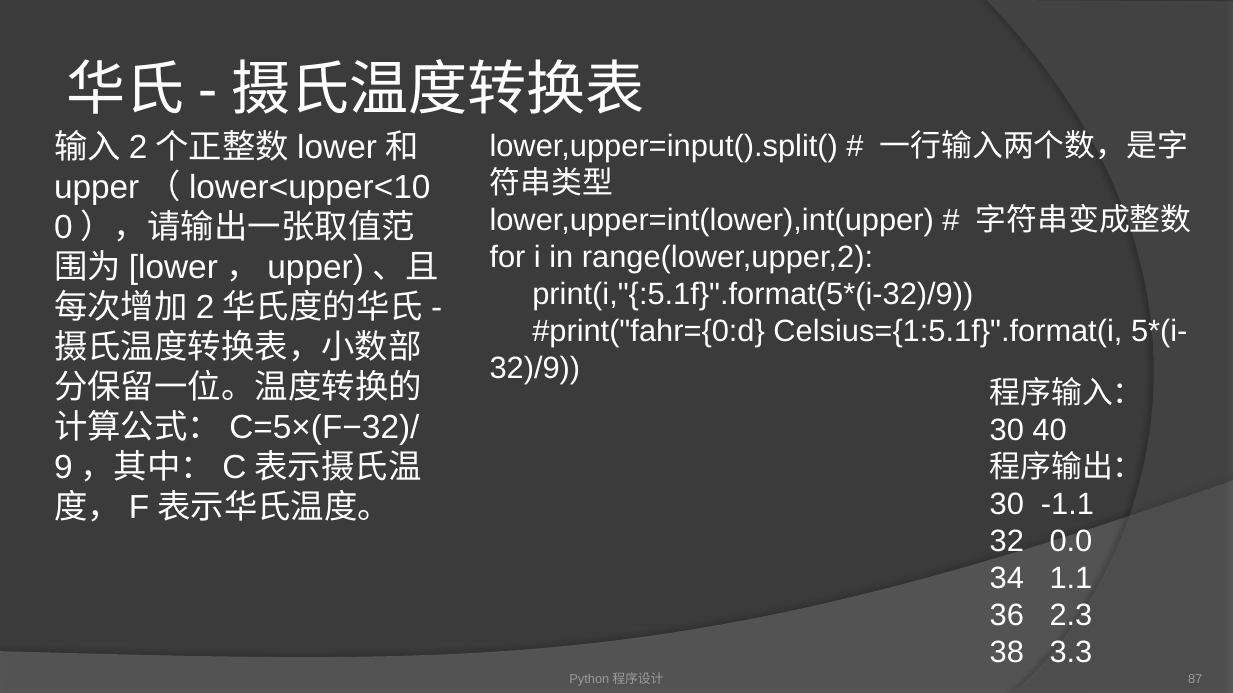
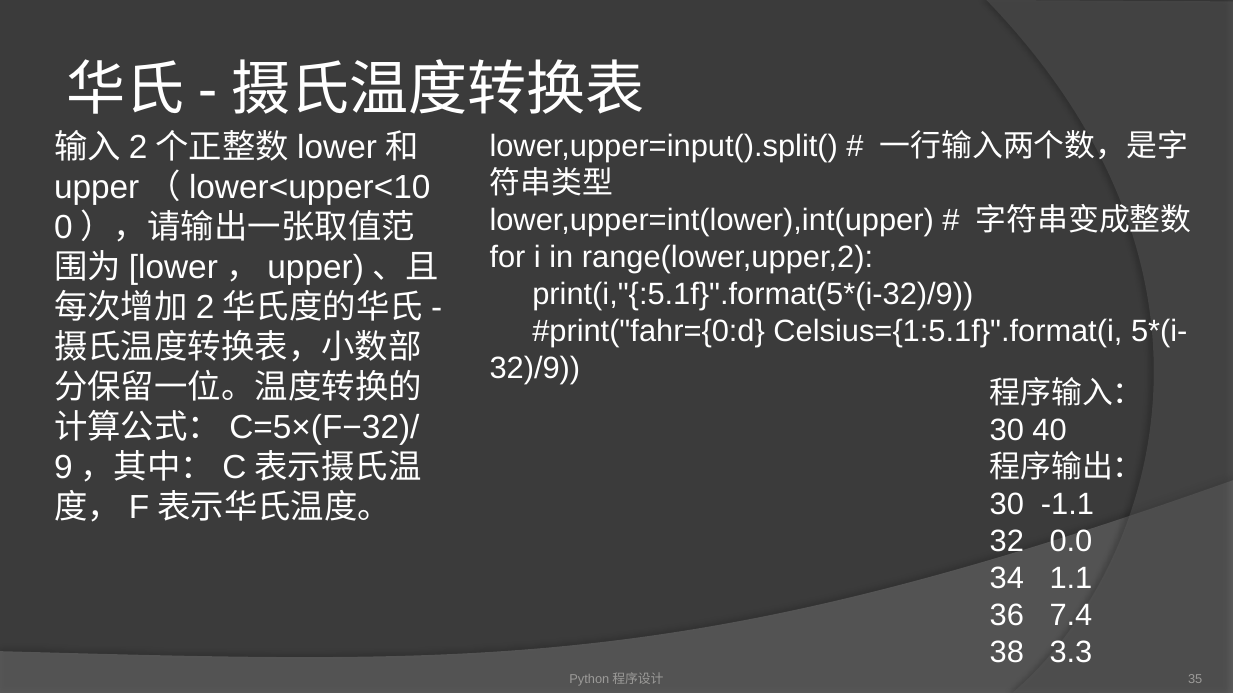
2.3: 2.3 -> 7.4 (1071, 616)
87: 87 -> 35 (1195, 680)
